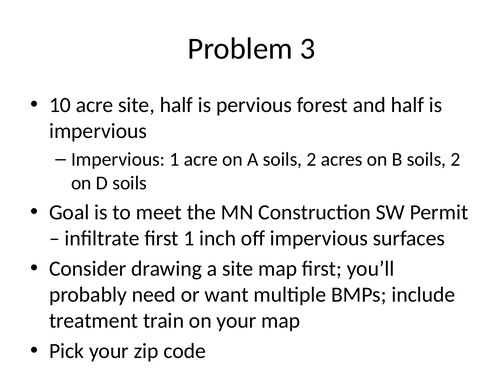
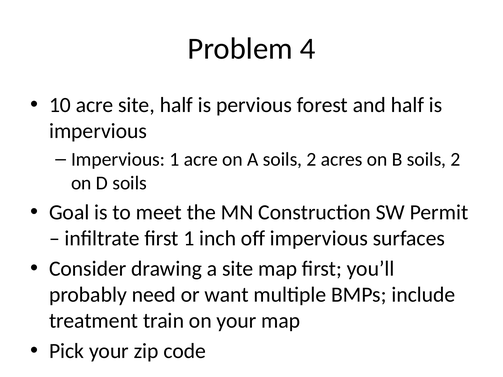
3: 3 -> 4 (308, 49)
